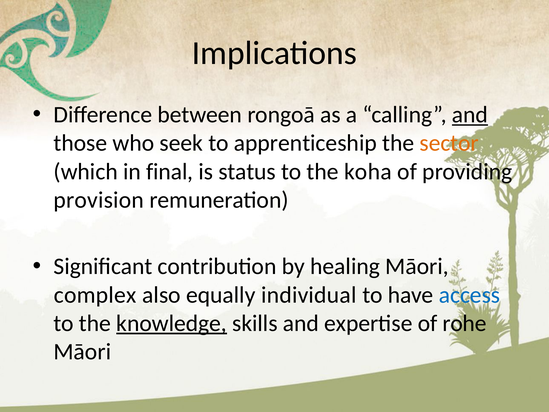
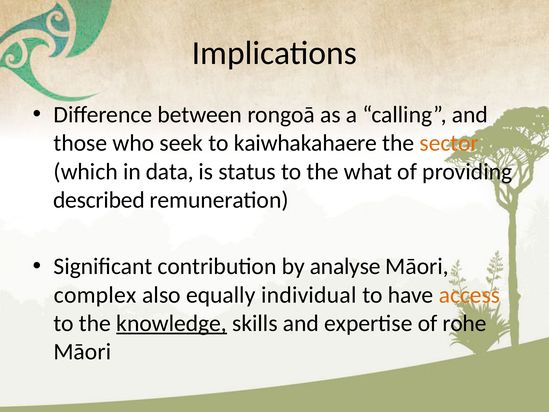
and underline: present -> none (470, 115)
apprenticeship: apprenticeship -> kaiwhakahaere (305, 143)
final: final -> data (170, 171)
koha: koha -> what (368, 171)
provision: provision -> described (99, 200)
healing: healing -> analyse (345, 266)
access colour: blue -> orange (469, 295)
